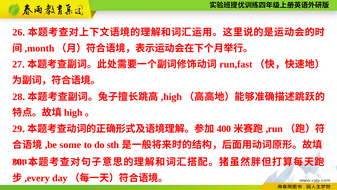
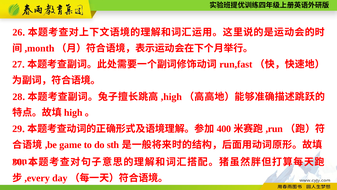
some: some -> game (70, 145)
